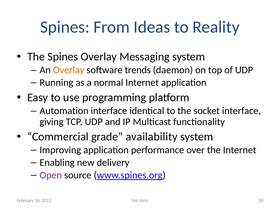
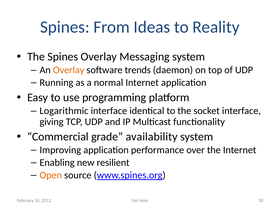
Automation: Automation -> Logarithmic (64, 111)
delivery: delivery -> resilient (113, 163)
Open colour: purple -> orange (51, 175)
